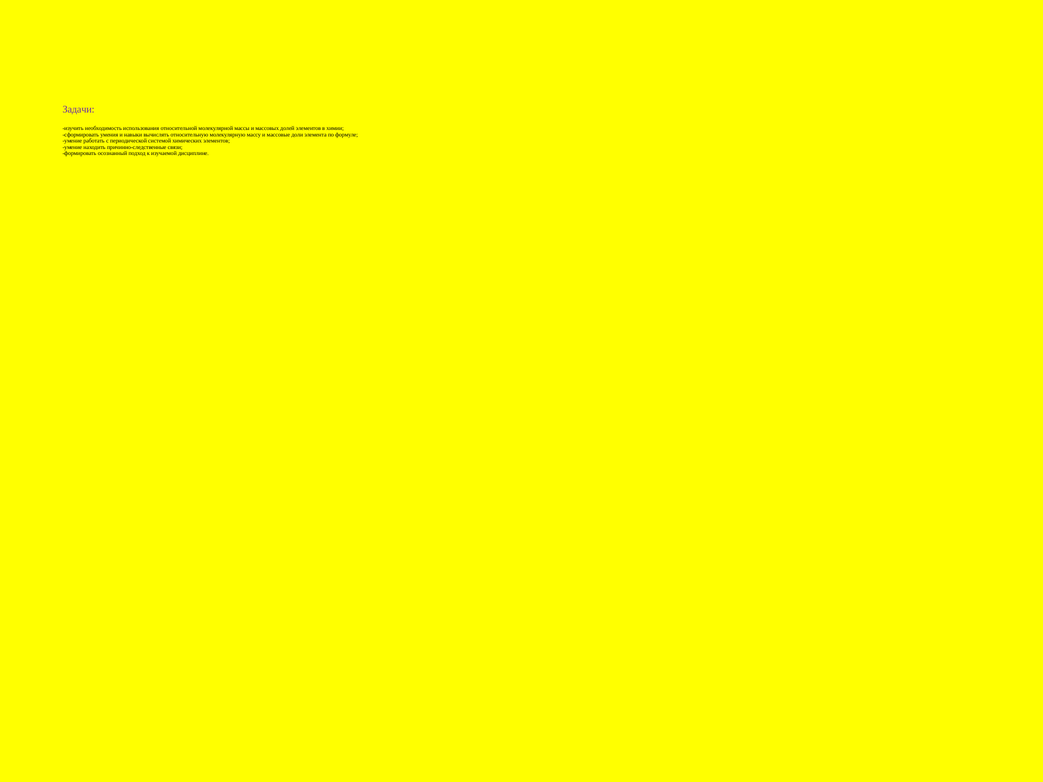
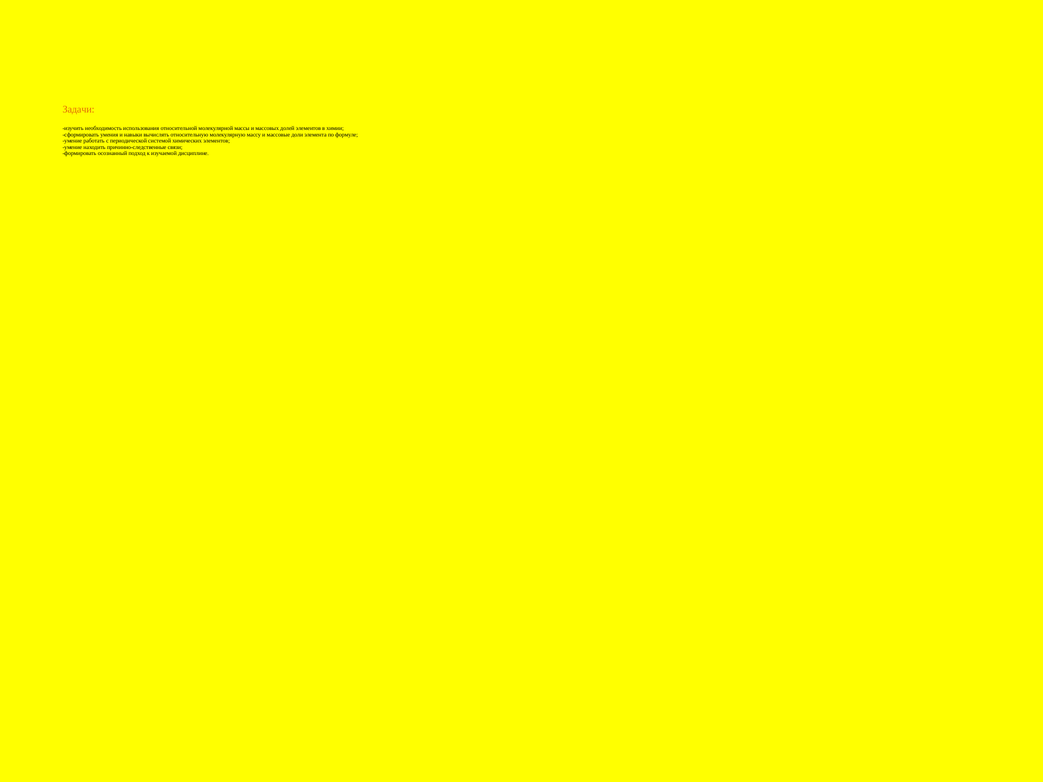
Задачи colour: purple -> orange (79, 110)
